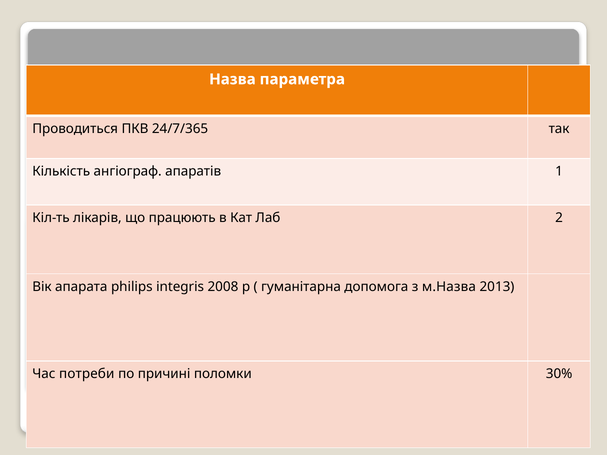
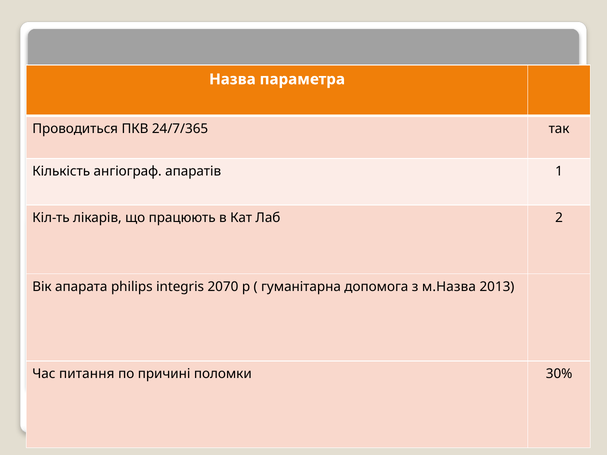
2008: 2008 -> 2070 (223, 287)
потреби: потреби -> питання (87, 374)
